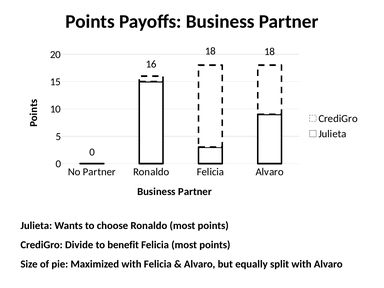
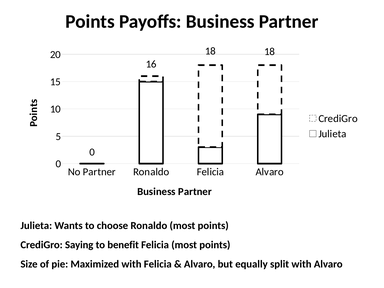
Divide: Divide -> Saying (79, 245)
